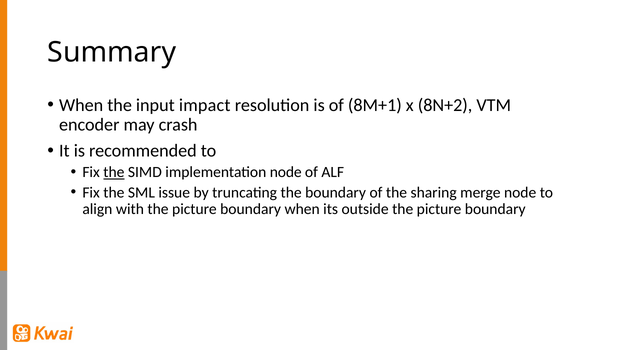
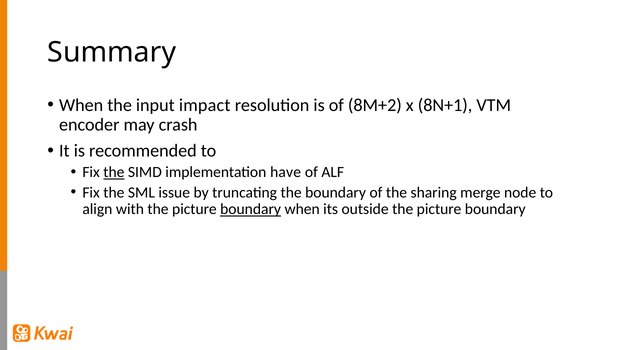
8M+1: 8M+1 -> 8M+2 (375, 105)
8N+2: 8N+2 -> 8N+1 (445, 105)
implementation node: node -> have (286, 172)
boundary underline: none -> present (251, 209)
